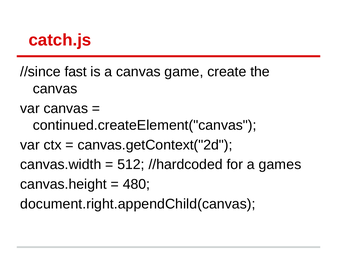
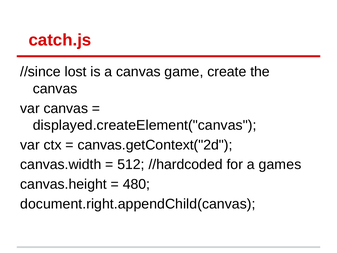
fast: fast -> lost (76, 72)
continued.createElement("canvas: continued.createElement("canvas -> displayed.createElement("canvas (145, 125)
